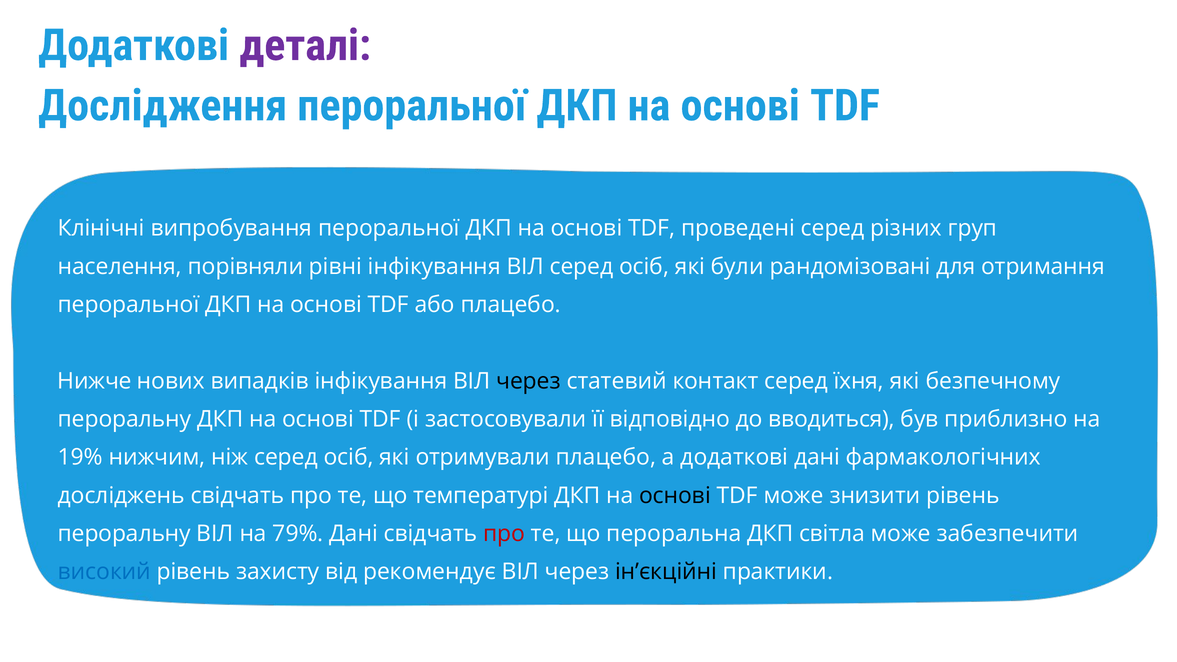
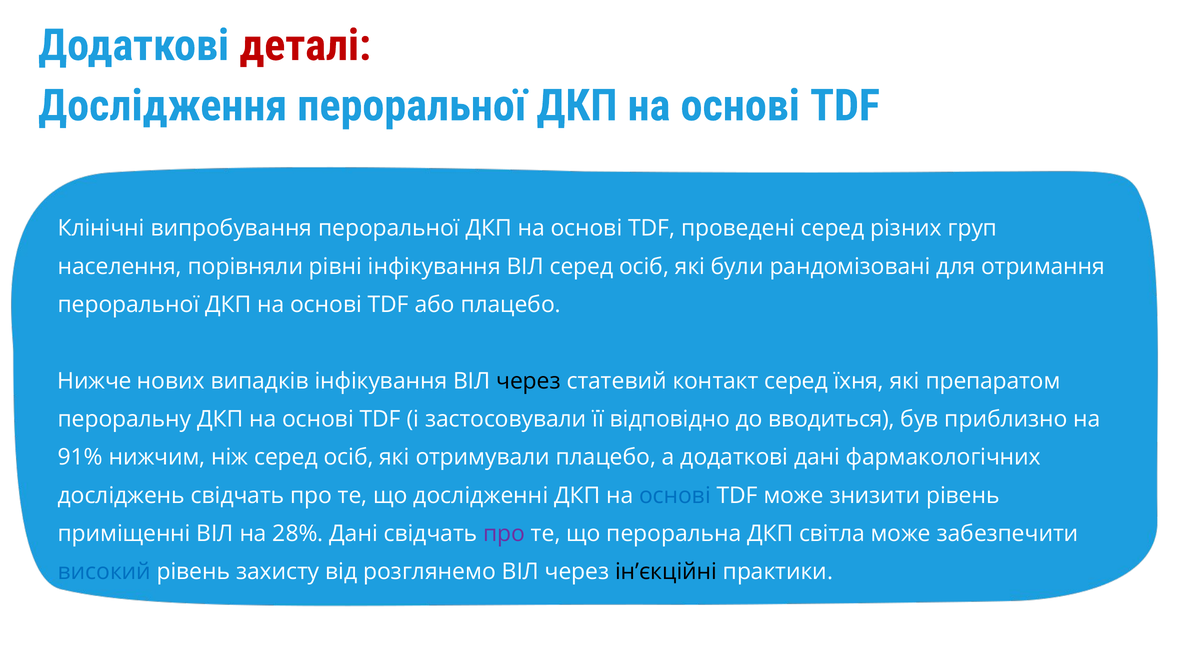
деталі colour: purple -> red (305, 45)
безпечному: безпечному -> препаратом (993, 381)
19%: 19% -> 91% (80, 457)
температурі: температурі -> дослідженні (481, 495)
основі colour: black -> blue (675, 495)
пероральну: пероральну -> приміщенні (124, 534)
79%: 79% -> 28% (298, 534)
про colour: red -> purple (504, 534)
рекомендує: рекомендує -> розглянемо (429, 572)
